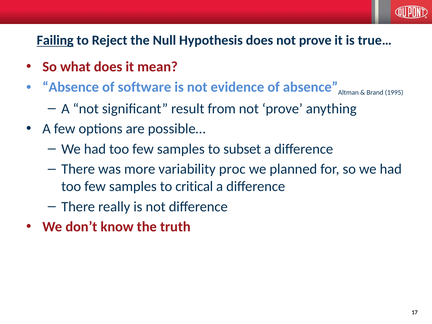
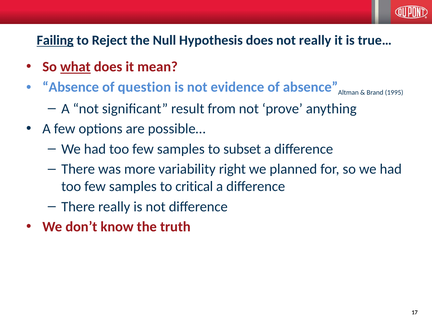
does not prove: prove -> really (315, 40)
what underline: none -> present (75, 67)
software: software -> question (144, 87)
proc: proc -> right (232, 169)
